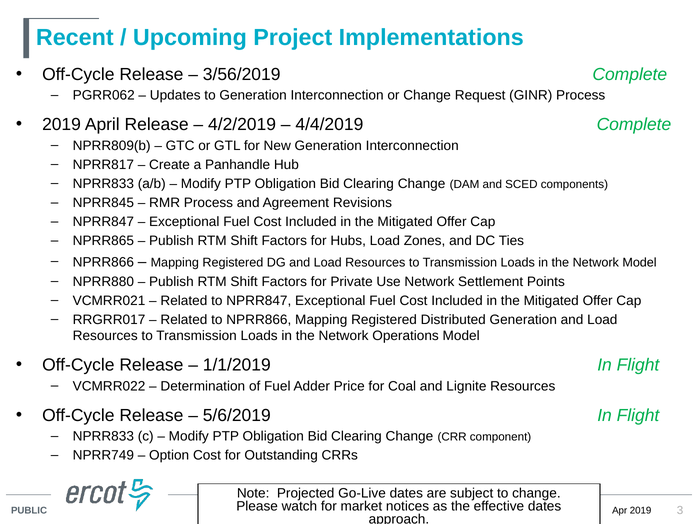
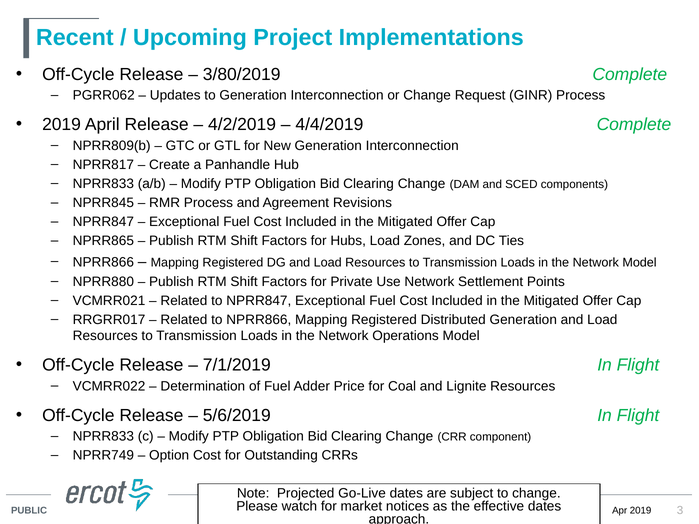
3/56/2019: 3/56/2019 -> 3/80/2019 (242, 74)
1/1/2019: 1/1/2019 -> 7/1/2019 (237, 365)
